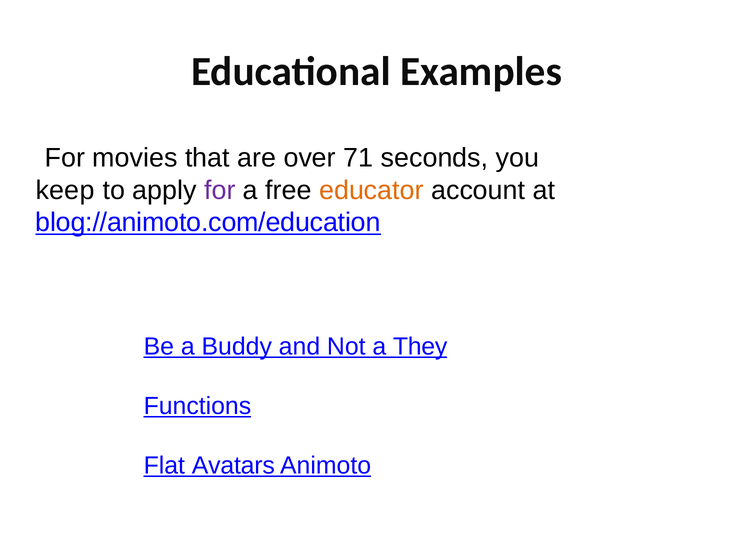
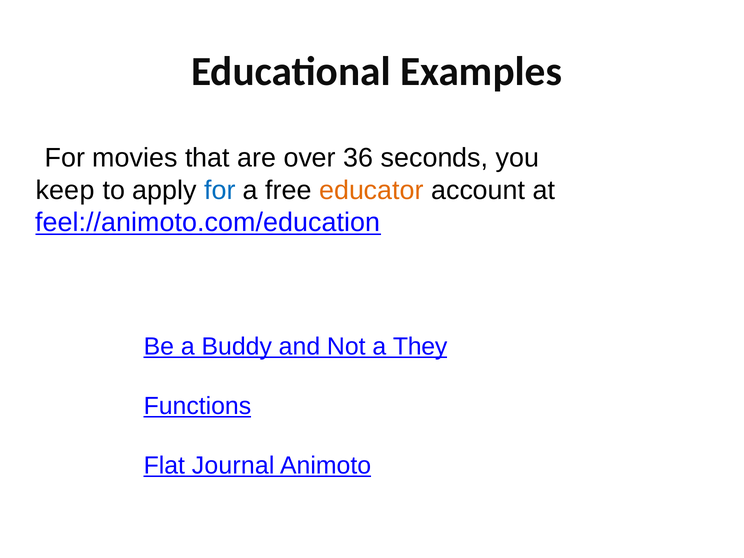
71: 71 -> 36 (358, 158)
for colour: purple -> blue (220, 190)
blog://animoto.com/education: blog://animoto.com/education -> feel://animoto.com/education (208, 223)
Avatars: Avatars -> Journal (233, 465)
